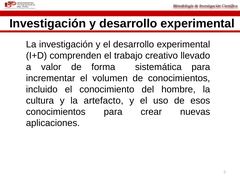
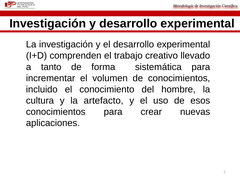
valor: valor -> tanto (51, 67)
